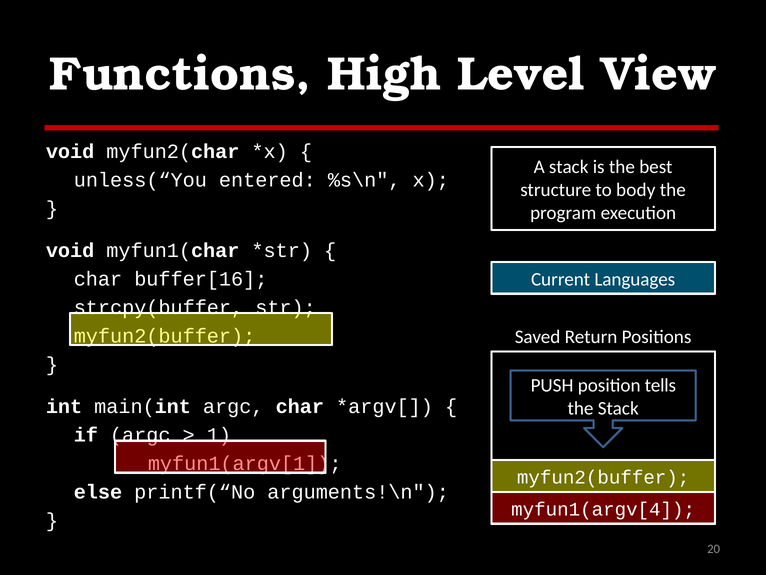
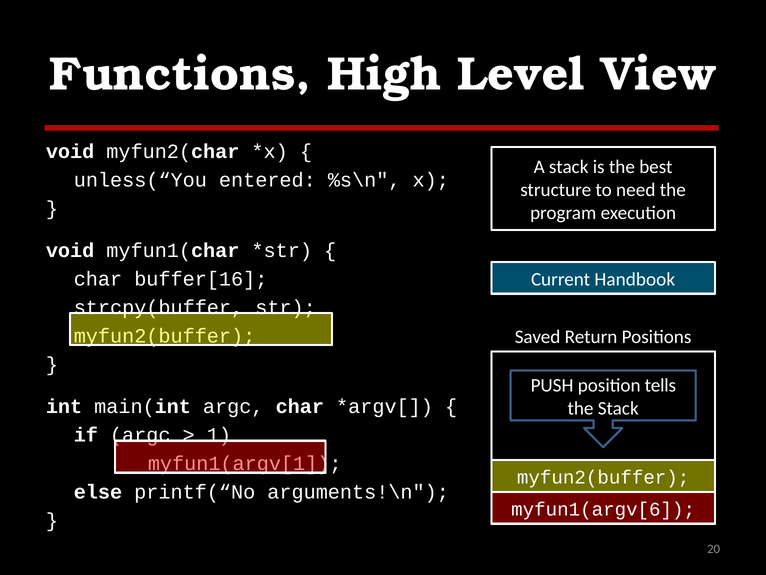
body: body -> need (636, 190)
Languages: Languages -> Handbook (635, 279)
myfun1(argv[4: myfun1(argv[4 -> myfun1(argv[6 (603, 509)
